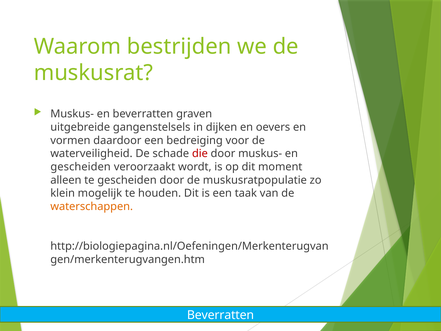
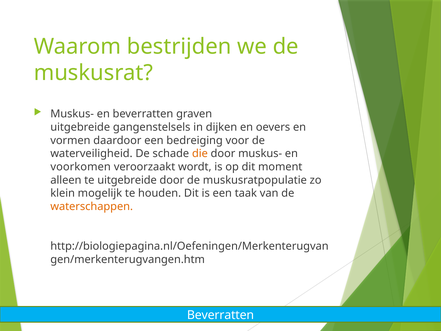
die colour: red -> orange (200, 153)
gescheiden: gescheiden -> voorkomen (81, 167)
te gescheiden: gescheiden -> uitgebreide (127, 180)
